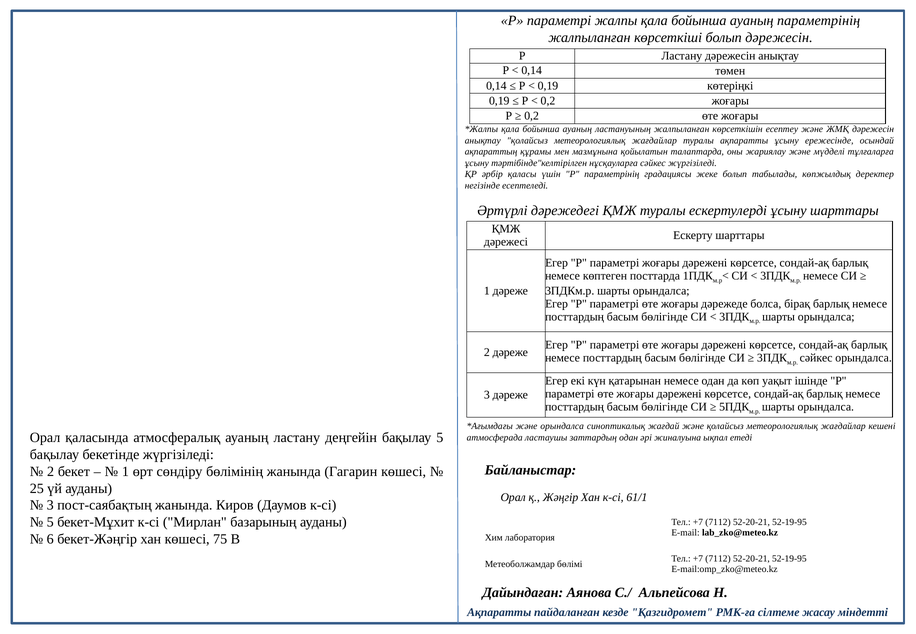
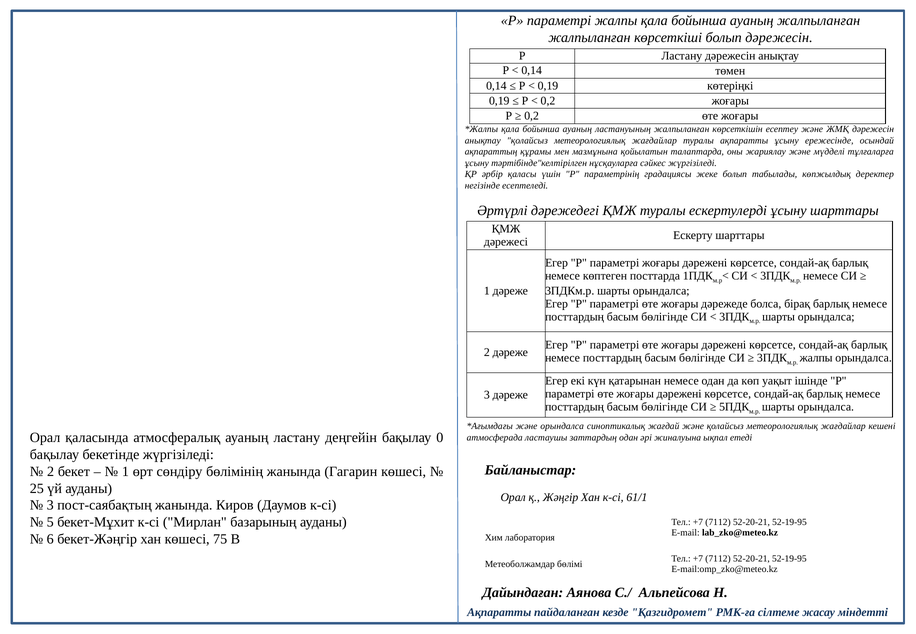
ауаның параметрінің: параметрінің -> жалпыланған (819, 21)
сәйкес: сәйкес -> жалпы (816, 358)
бақылау 5: 5 -> 0 (440, 438)
